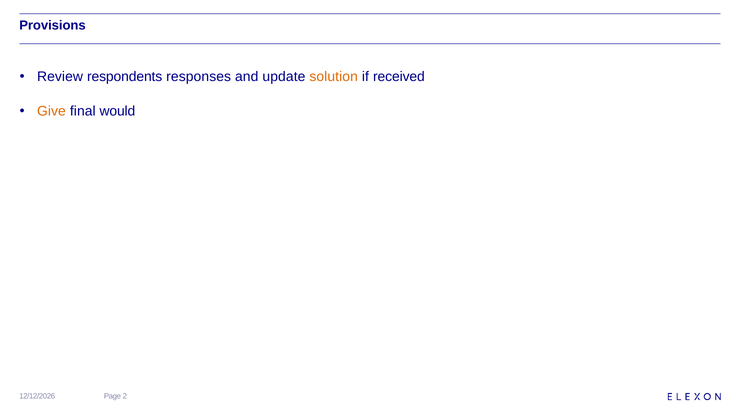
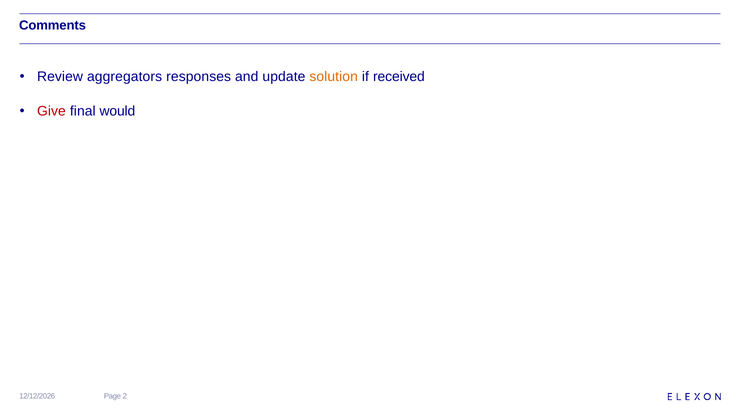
Provisions: Provisions -> Comments (53, 25)
respondents: respondents -> aggregators (125, 77)
Give colour: orange -> red (51, 111)
